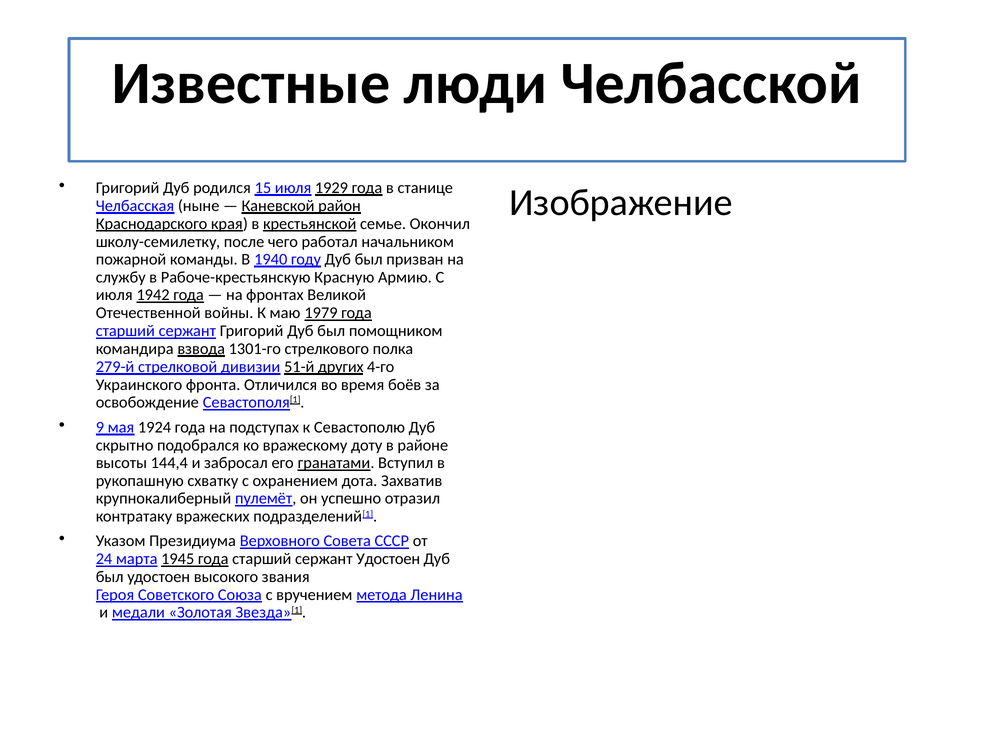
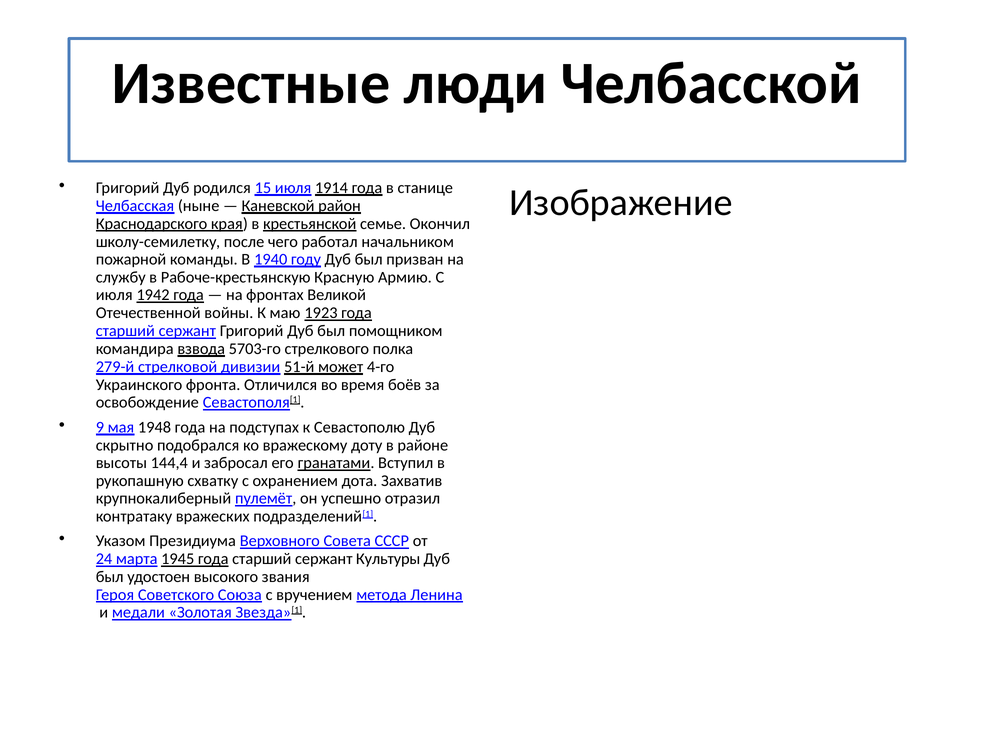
1929: 1929 -> 1914 (331, 188)
1979: 1979 -> 1923 (321, 313)
1301-го: 1301-го -> 5703-го (255, 349)
других: других -> может (341, 367)
1924: 1924 -> 1948 (155, 427)
сержант Удостоен: Удостоен -> Культуры (388, 559)
